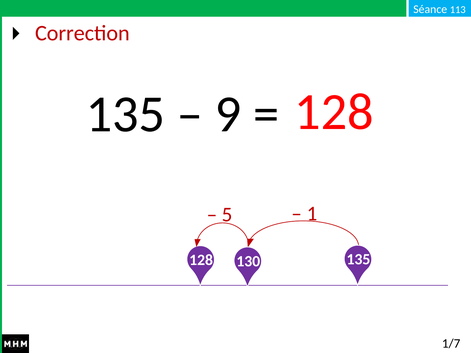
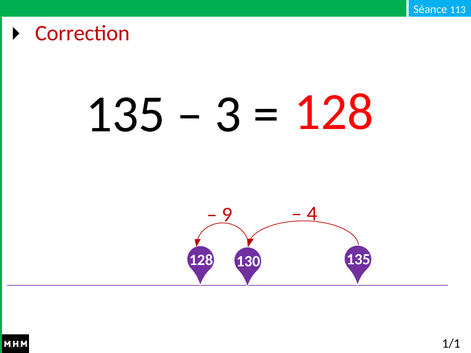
9: 9 -> 3 (228, 114)
1: 1 -> 4 (312, 214)
5: 5 -> 9 (227, 215)
1/7: 1/7 -> 1/1 (451, 344)
